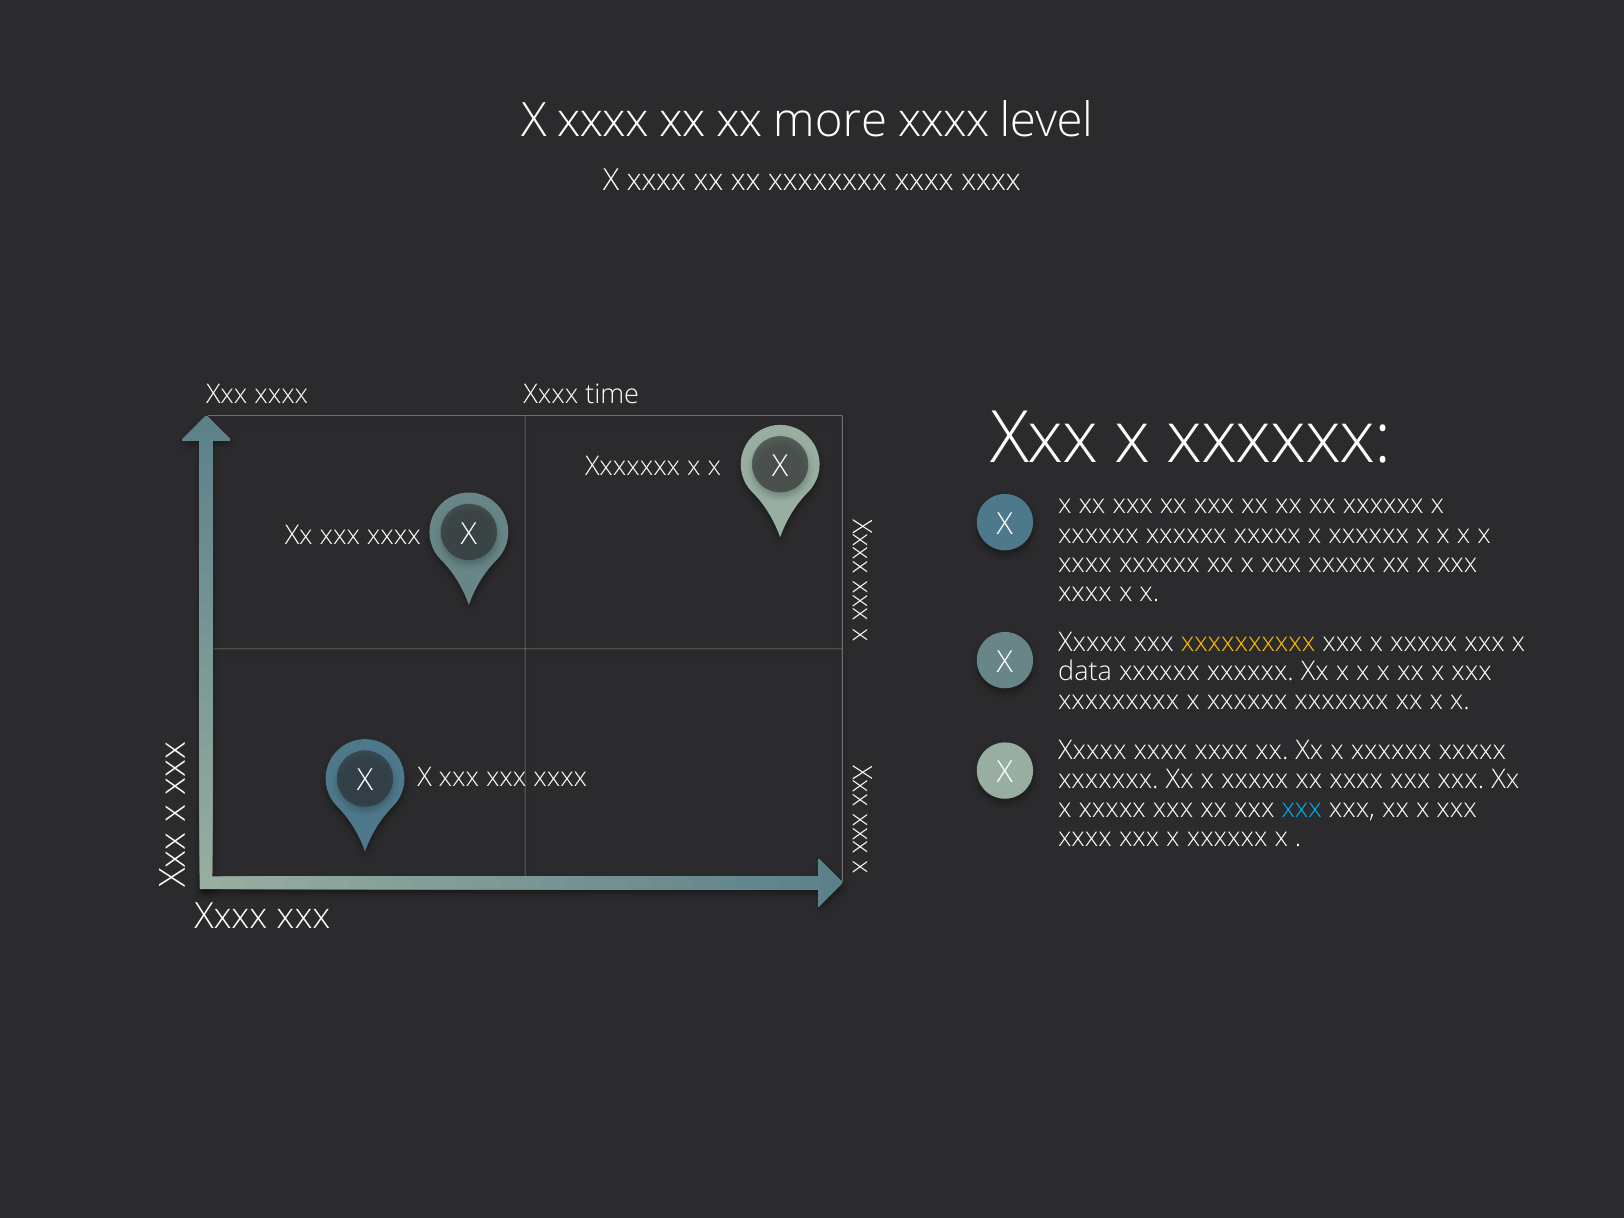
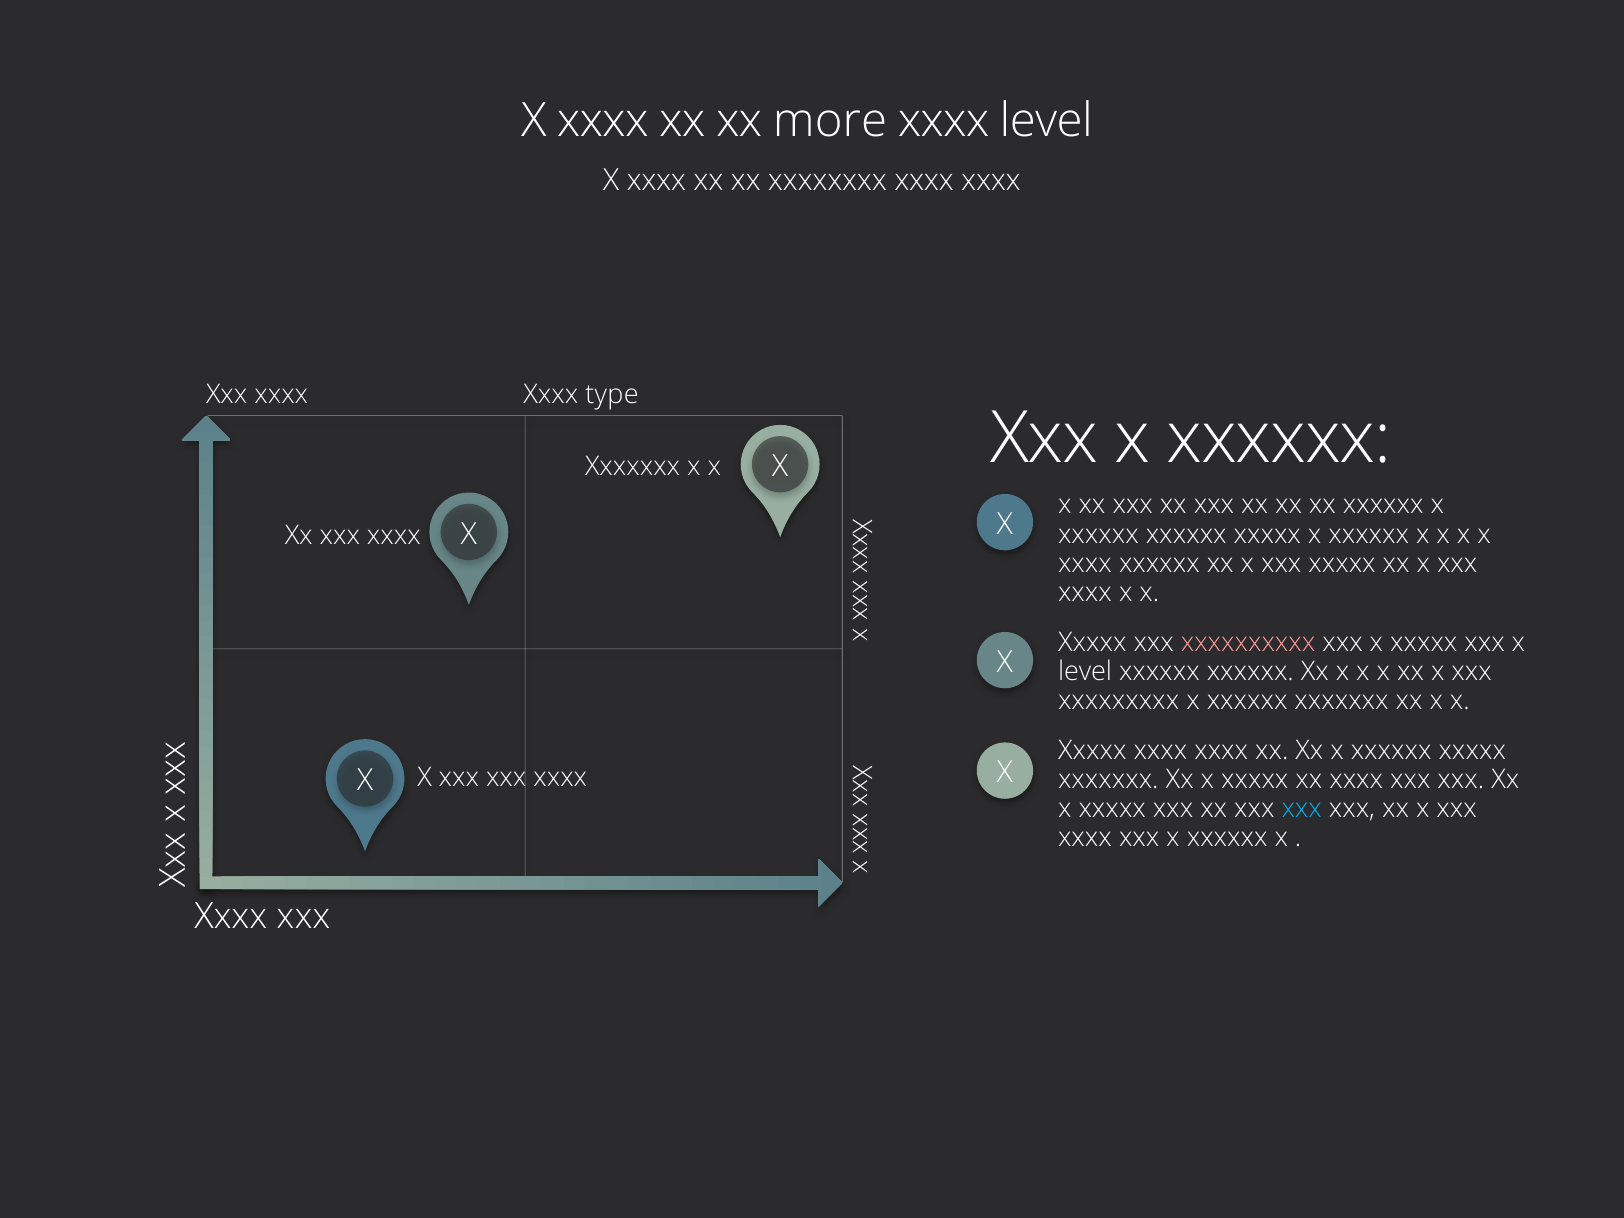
time: time -> type (612, 395)
xxxxxxxxxx colour: yellow -> pink (1248, 642)
data: data -> level (1085, 671)
